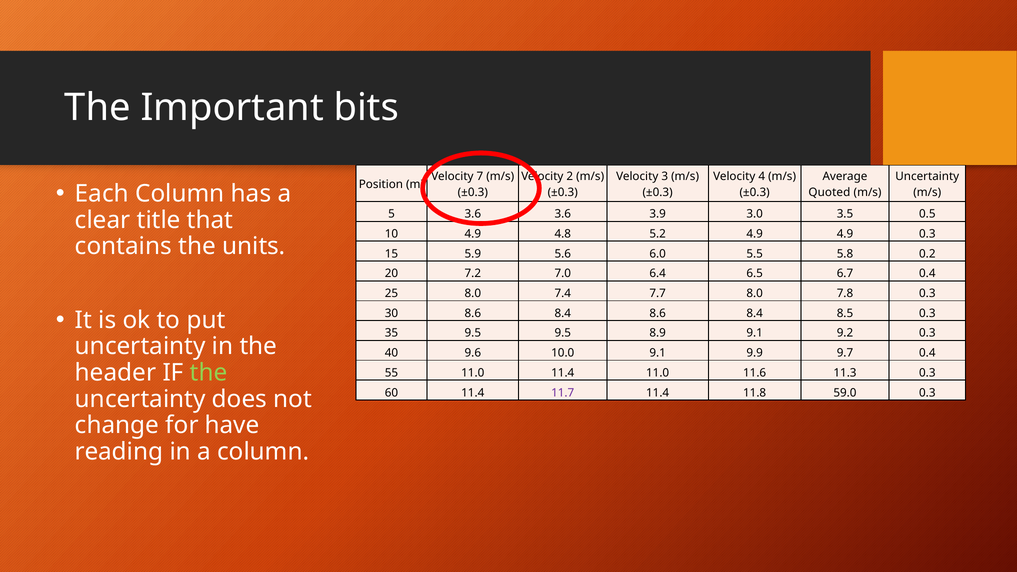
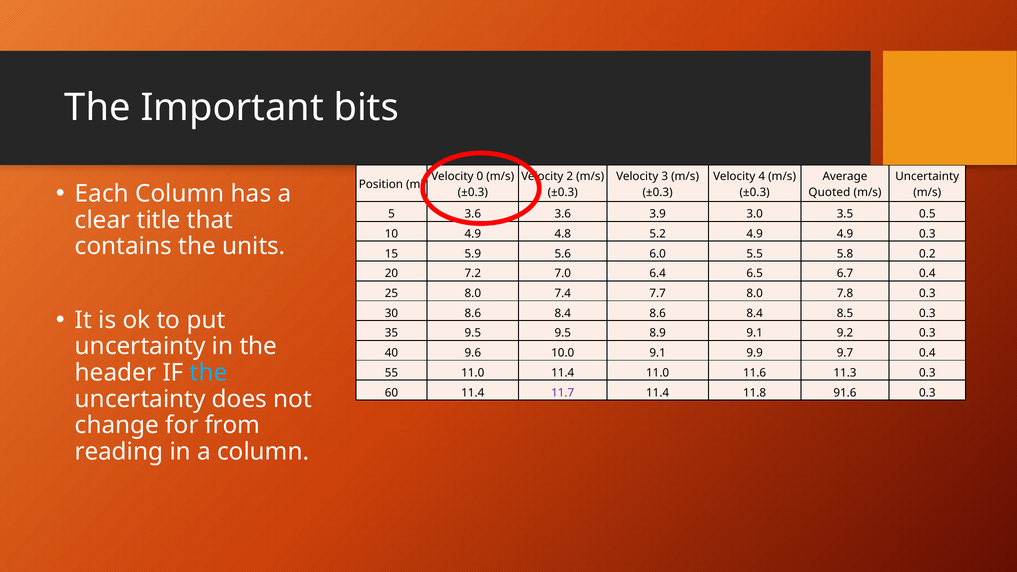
7: 7 -> 0 (480, 176)
the colour: light green -> light blue (209, 373)
59.0: 59.0 -> 91.6 (845, 393)
have: have -> from (232, 425)
